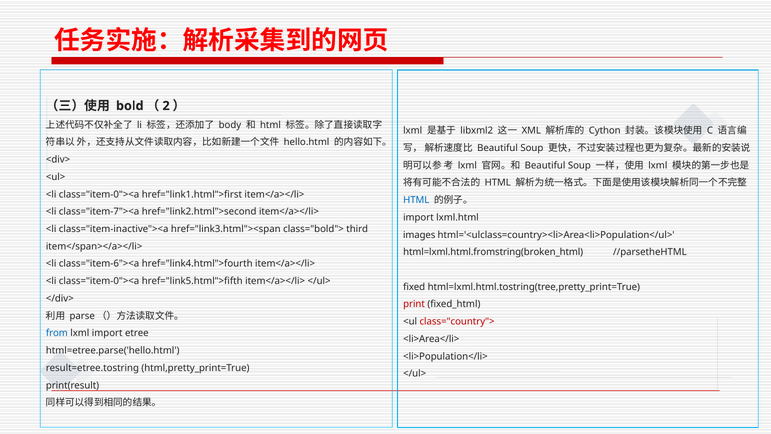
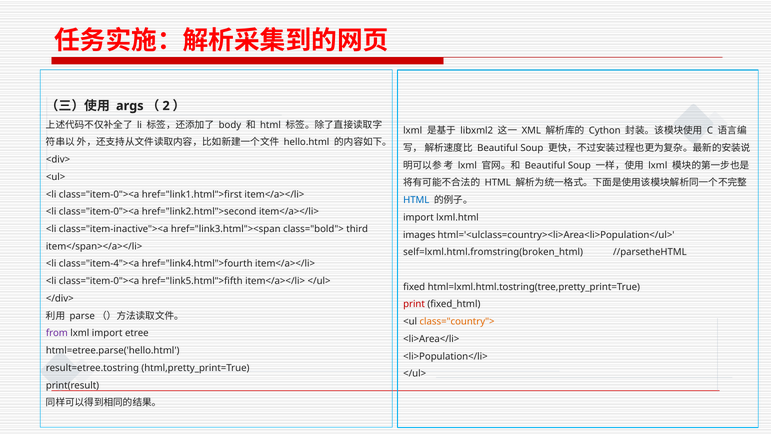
bold: bold -> args (130, 106)
class="item-7"><a: class="item-7"><a -> class="item-0"><a (99, 212)
html=lxml.html.fromstring(broken_html: html=lxml.html.fromstring(broken_html -> self=lxml.html.fromstring(broken_html (493, 252)
class="item-6"><a: class="item-6"><a -> class="item-4"><a (99, 264)
class="country"> colour: red -> orange (457, 321)
from colour: blue -> purple (57, 333)
